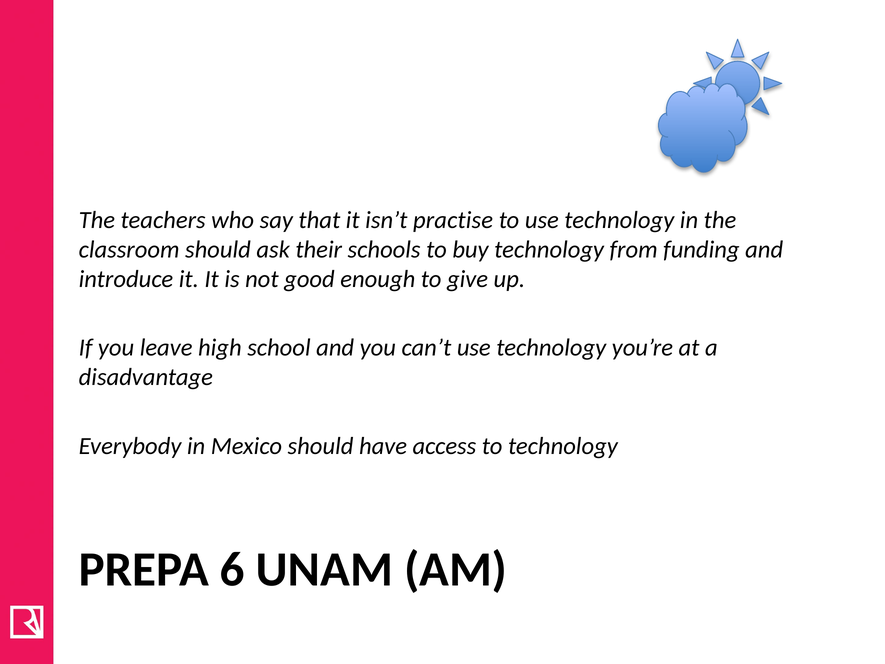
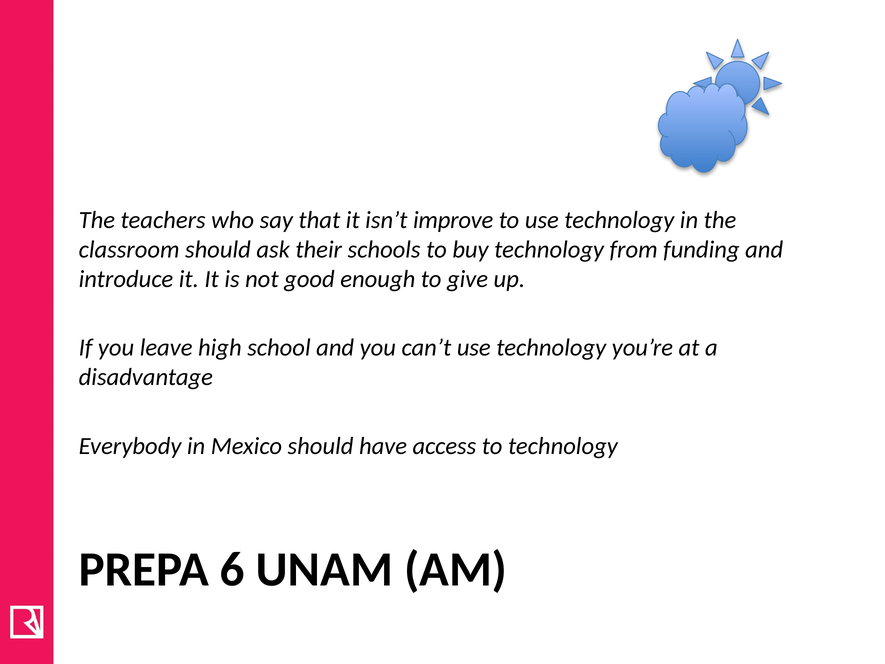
practise: practise -> improve (453, 220)
